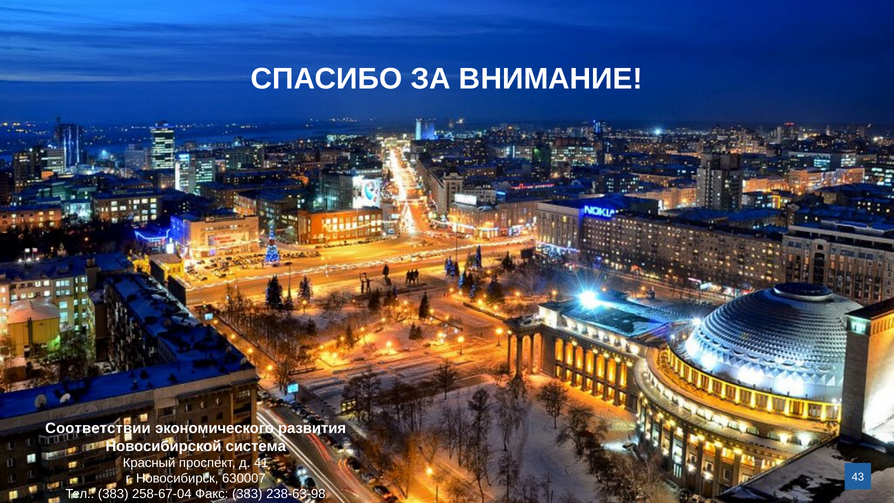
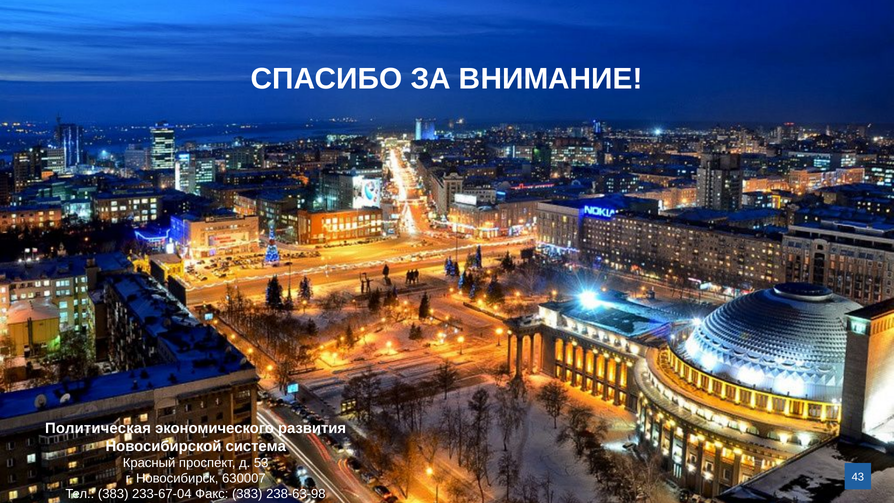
Соответствии: Соответствии -> Политическая (98, 428)
41: 41 -> 53 (261, 463)
258-67-04: 258-67-04 -> 233-67-04 (162, 494)
